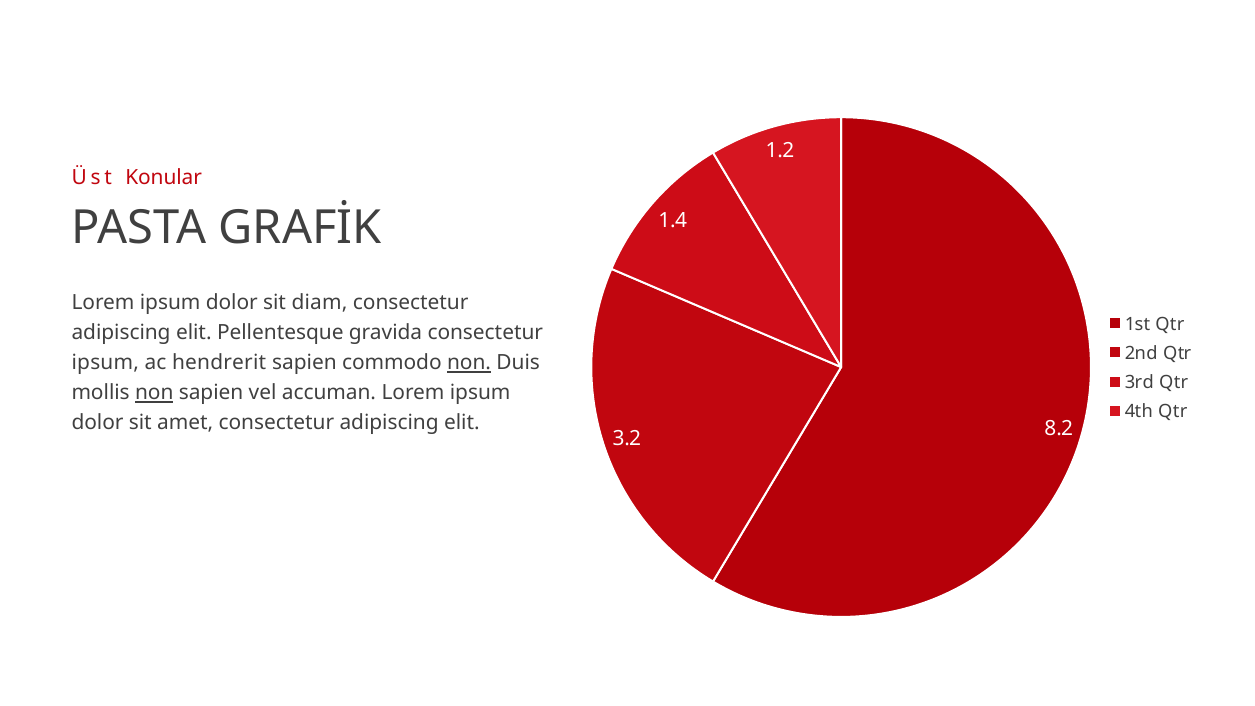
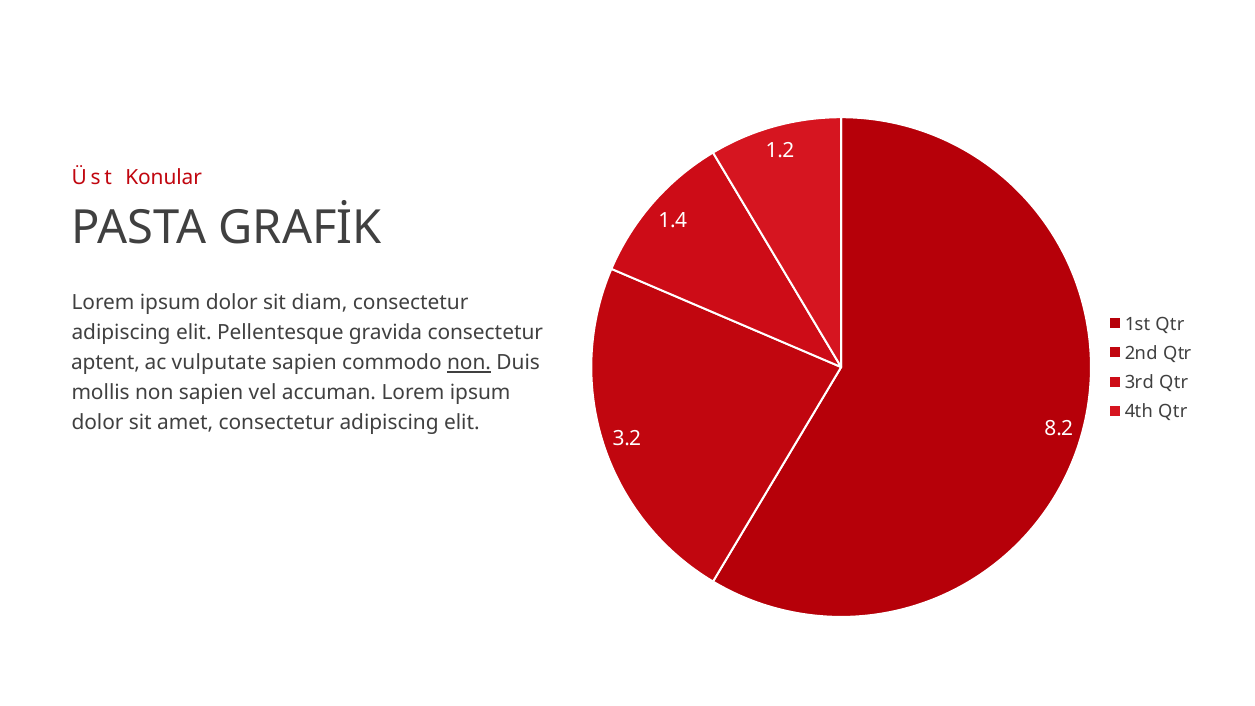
ipsum: ipsum -> aptent (105, 363)
hendrerit: hendrerit -> vulputate (219, 363)
non underline: present -> none (154, 393)
